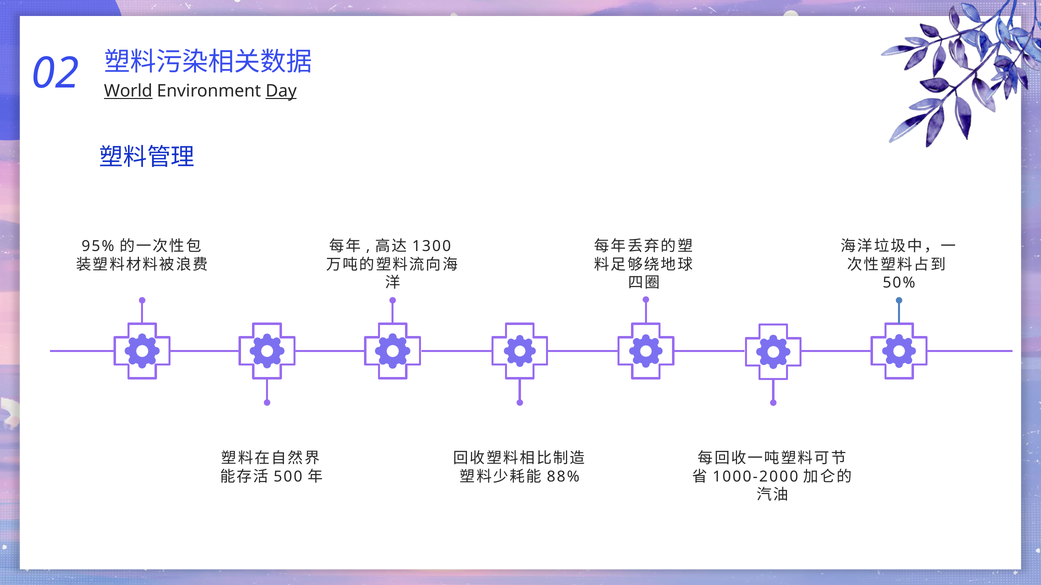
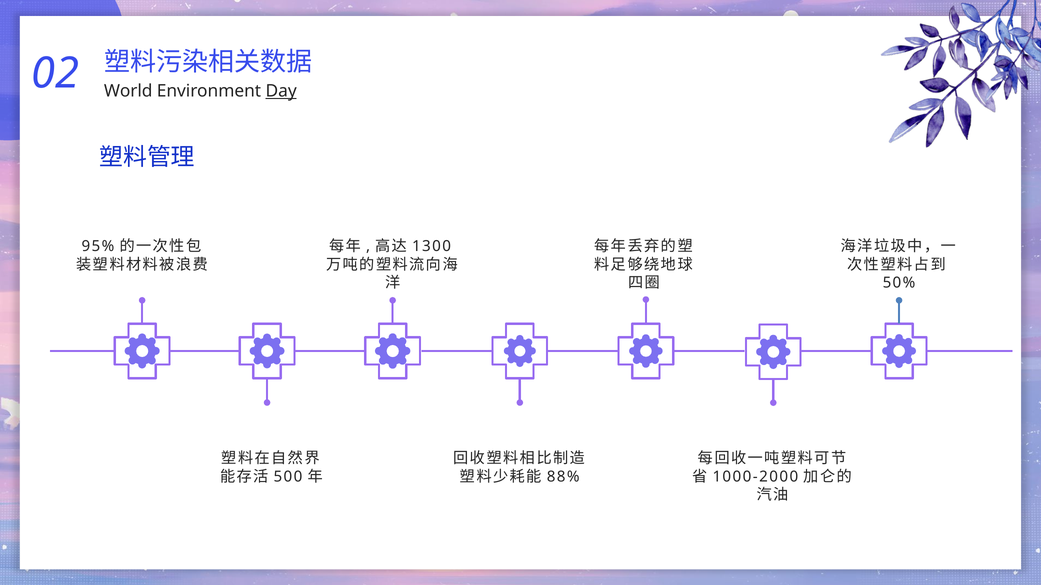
World underline: present -> none (128, 91)
